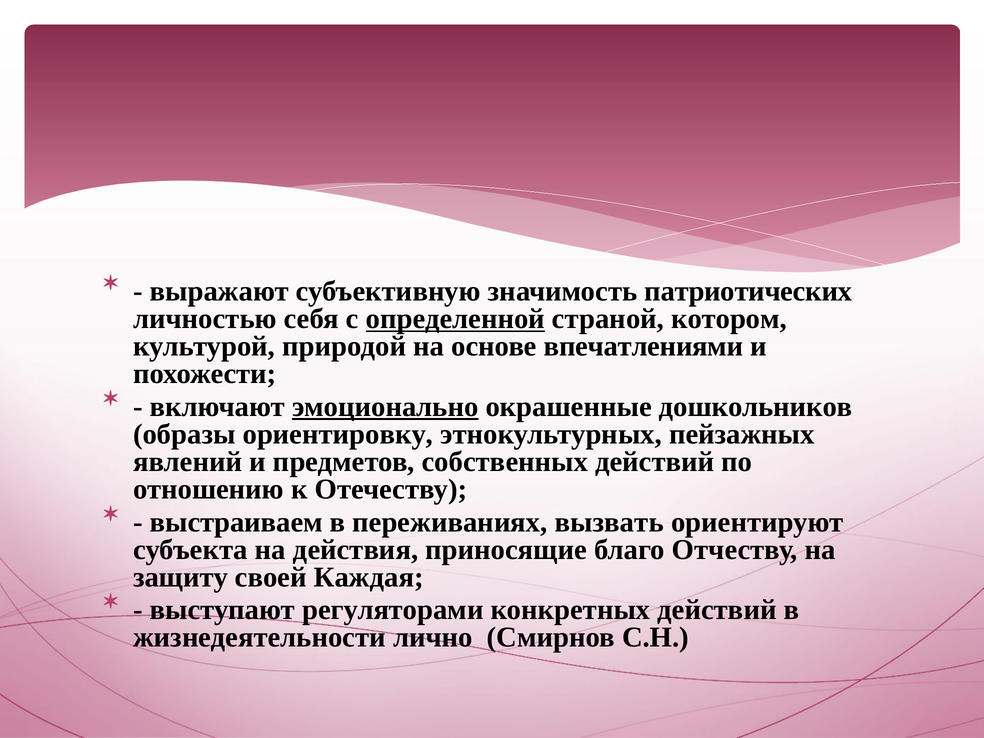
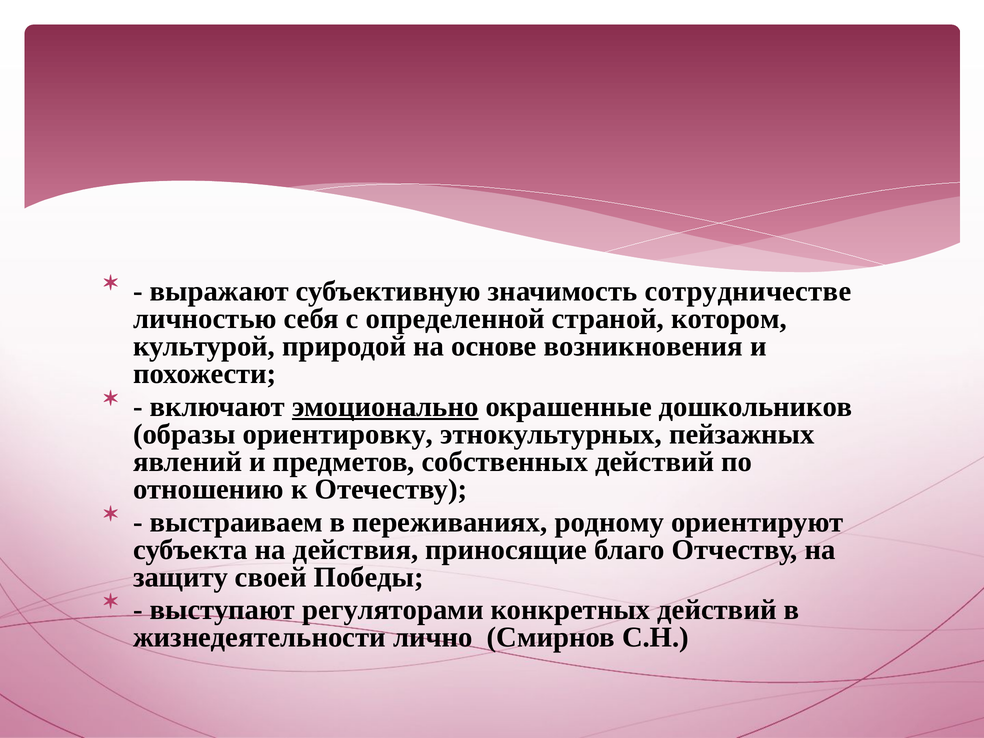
патриотических: патриотических -> сотрудничестве (748, 291)
определенной underline: present -> none (455, 319)
впечатлениями: впечатлениями -> возникновения (643, 346)
вызвать: вызвать -> родному (609, 522)
Каждая: Каждая -> Победы (369, 577)
